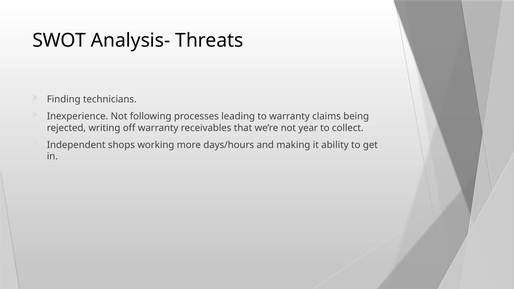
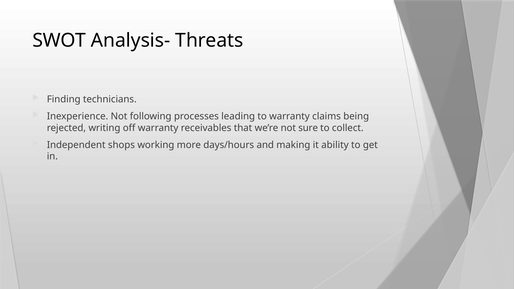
year: year -> sure (308, 128)
